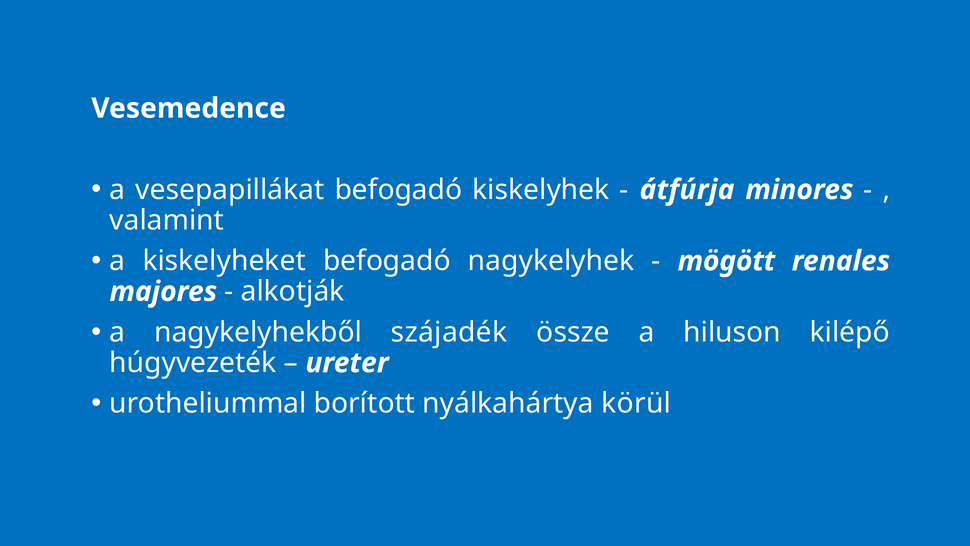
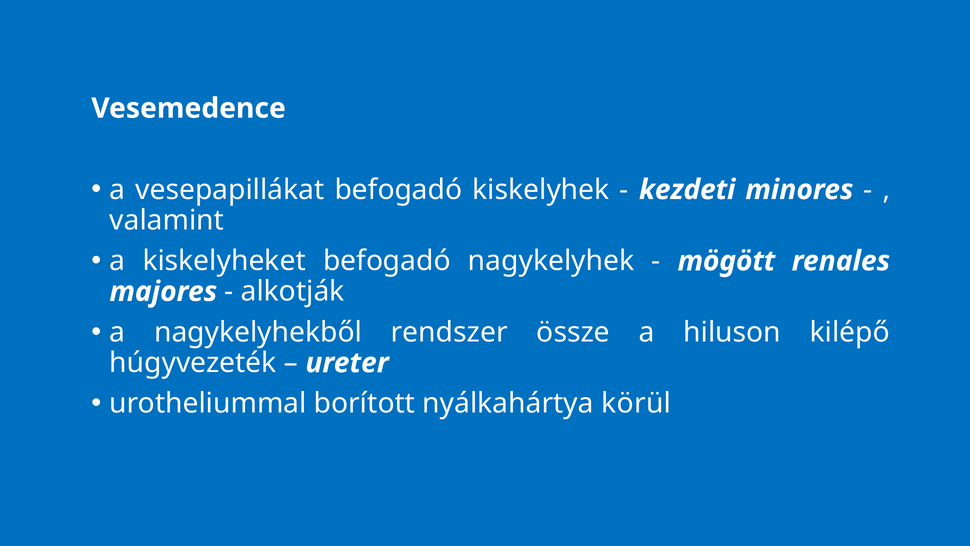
átfúrja: átfúrja -> kezdeti (687, 190)
szájadék: szájadék -> rendszer (449, 332)
